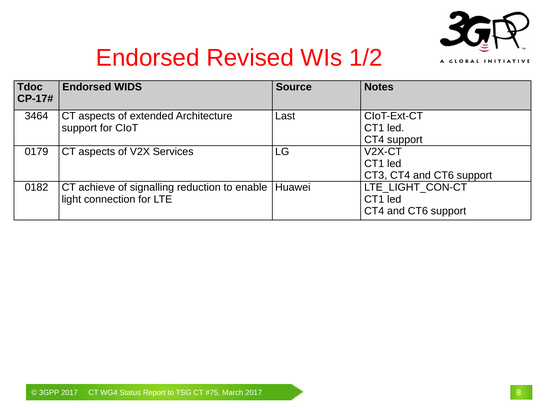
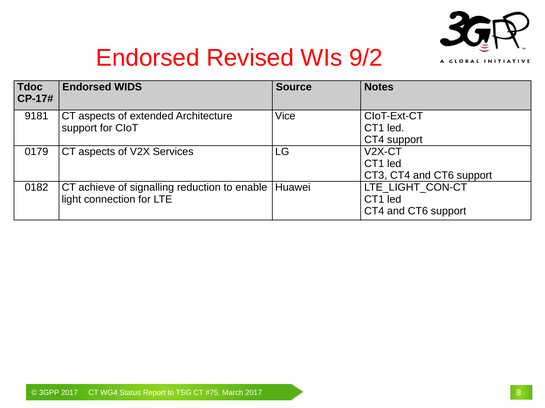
1/2: 1/2 -> 9/2 (366, 58)
3464: 3464 -> 9181 (36, 116)
Last: Last -> Vice (285, 116)
